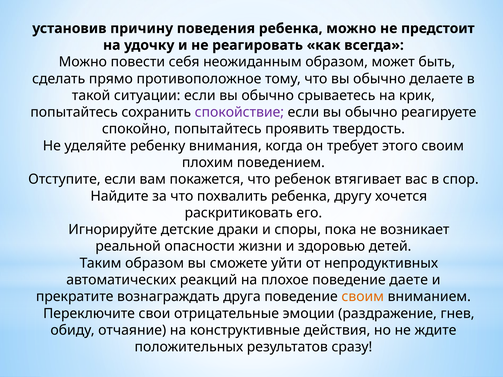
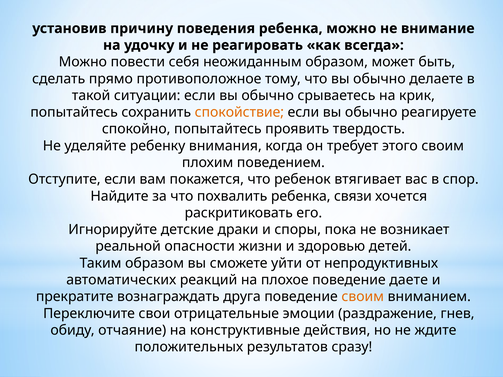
предстоит: предстоит -> внимание (438, 28)
спокойствие colour: purple -> orange (239, 112)
другу: другу -> связи (353, 196)
